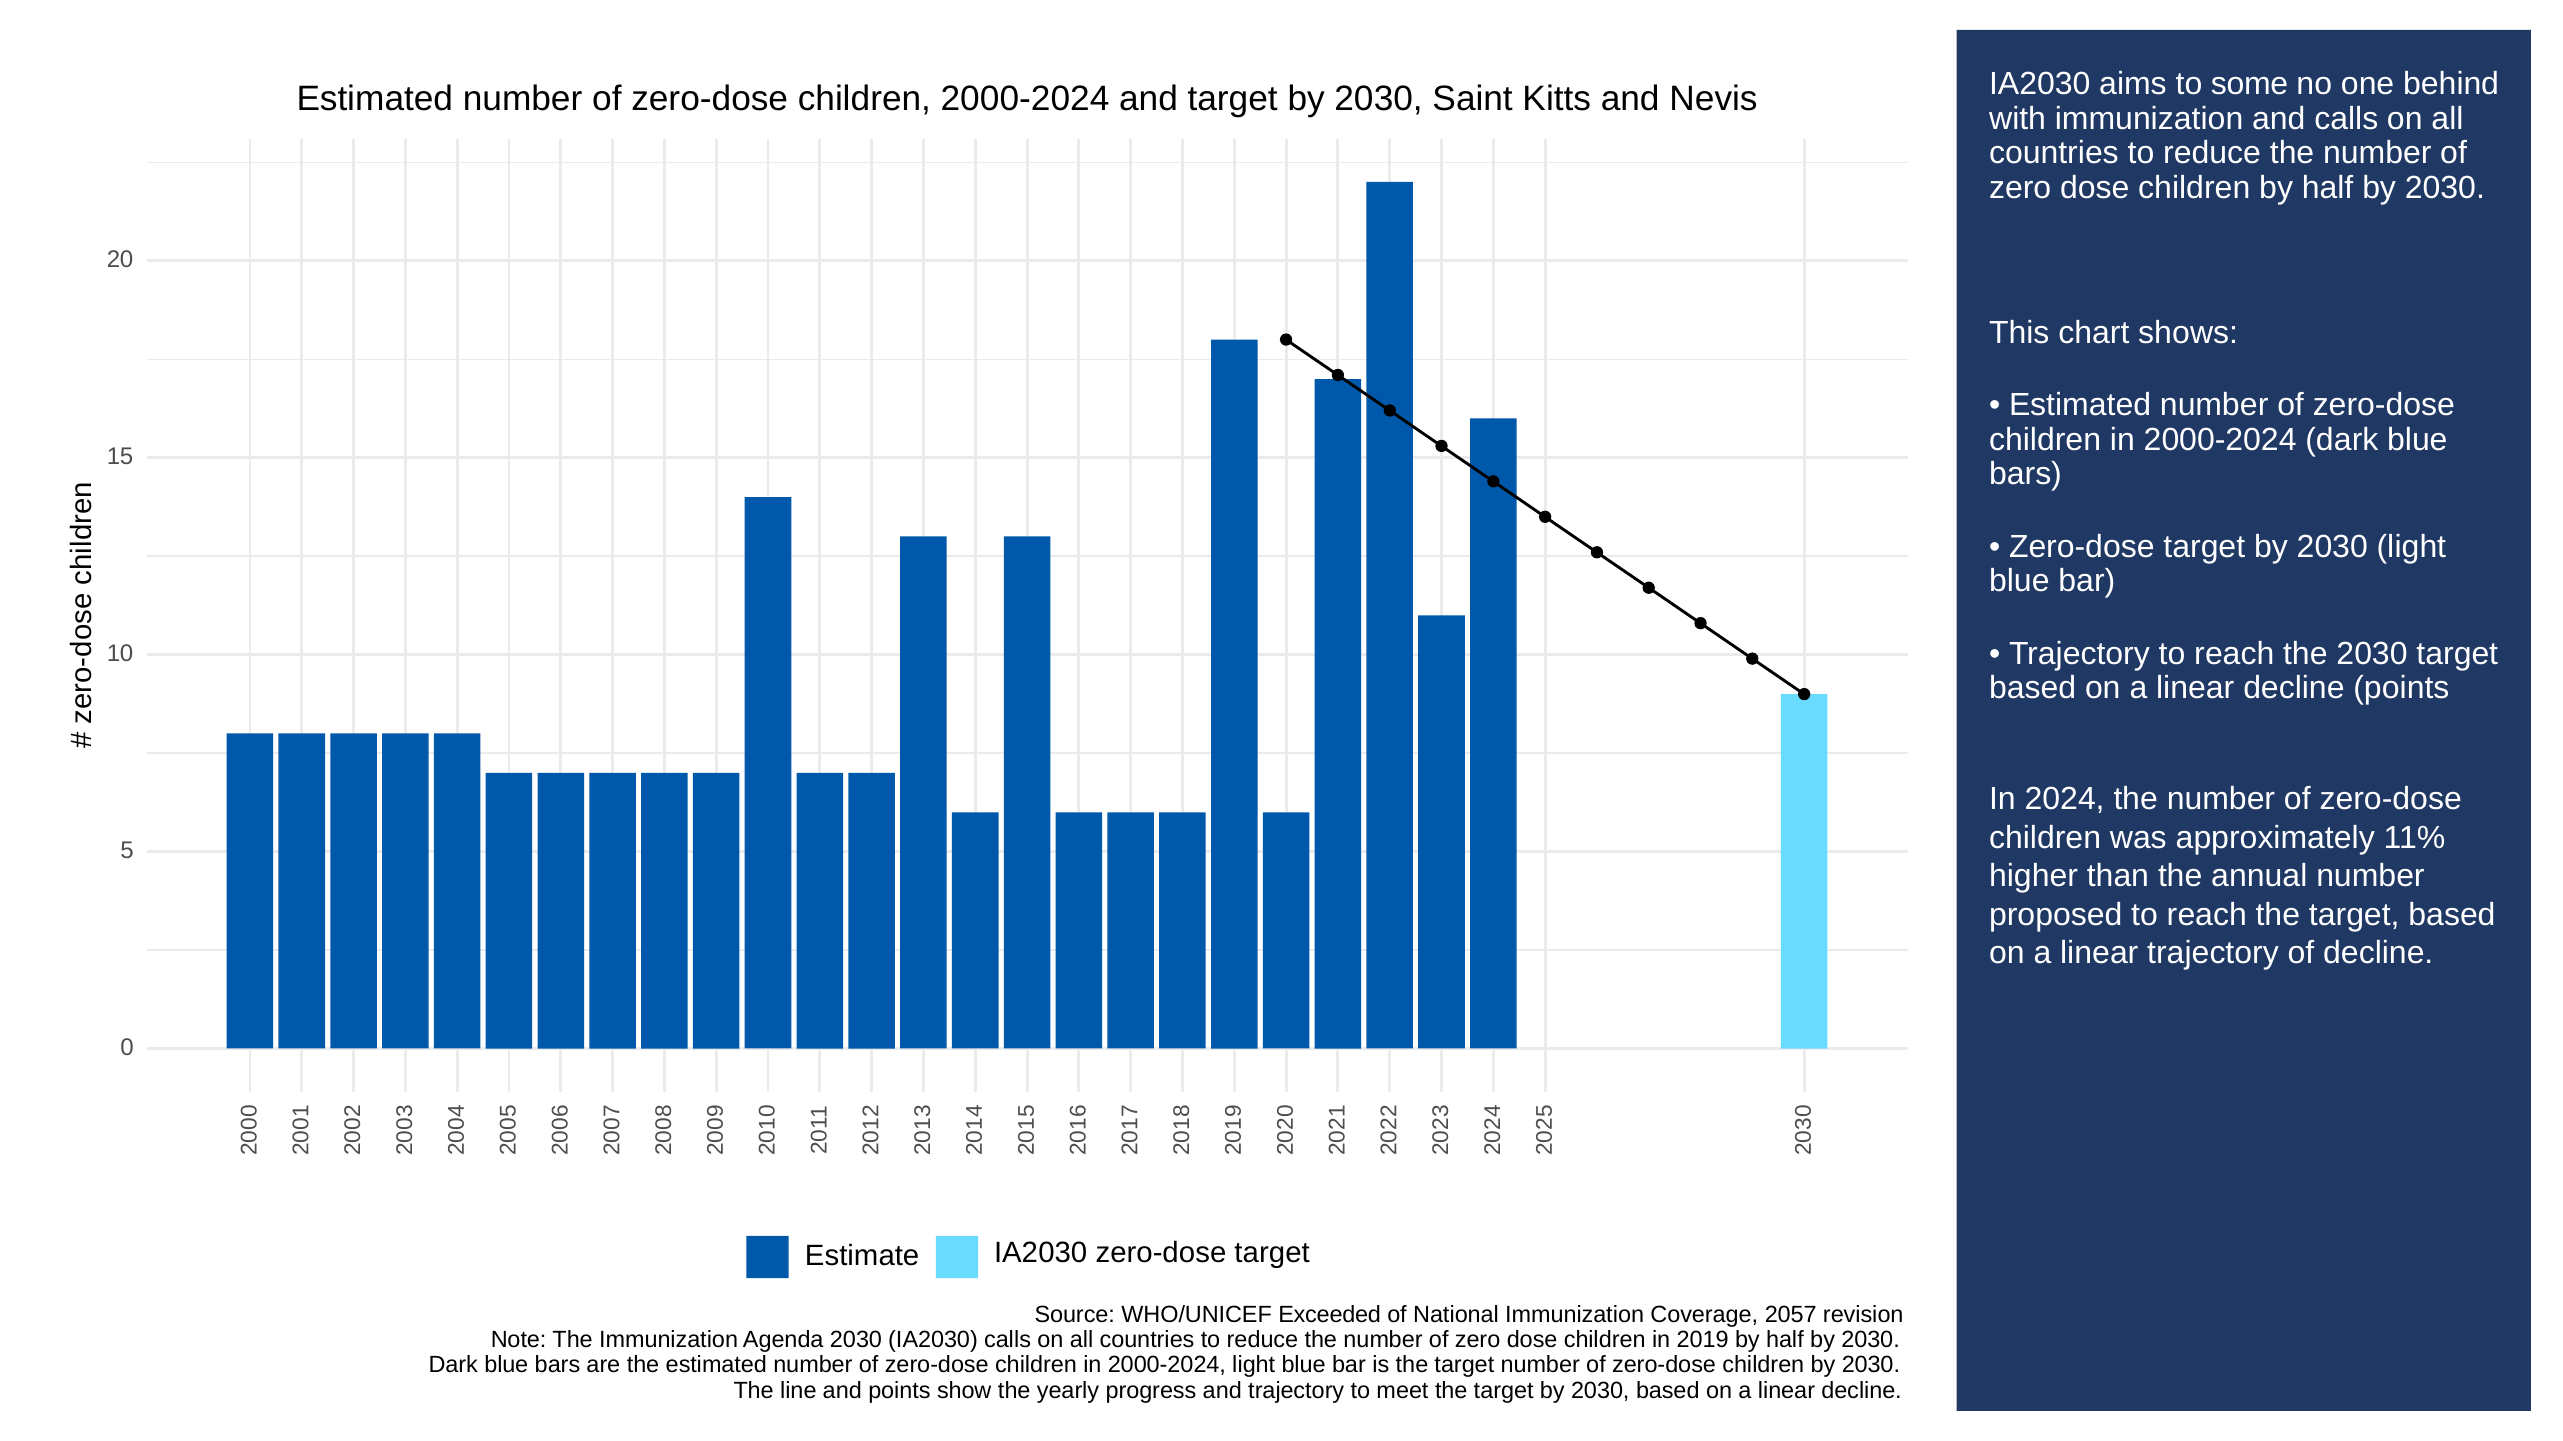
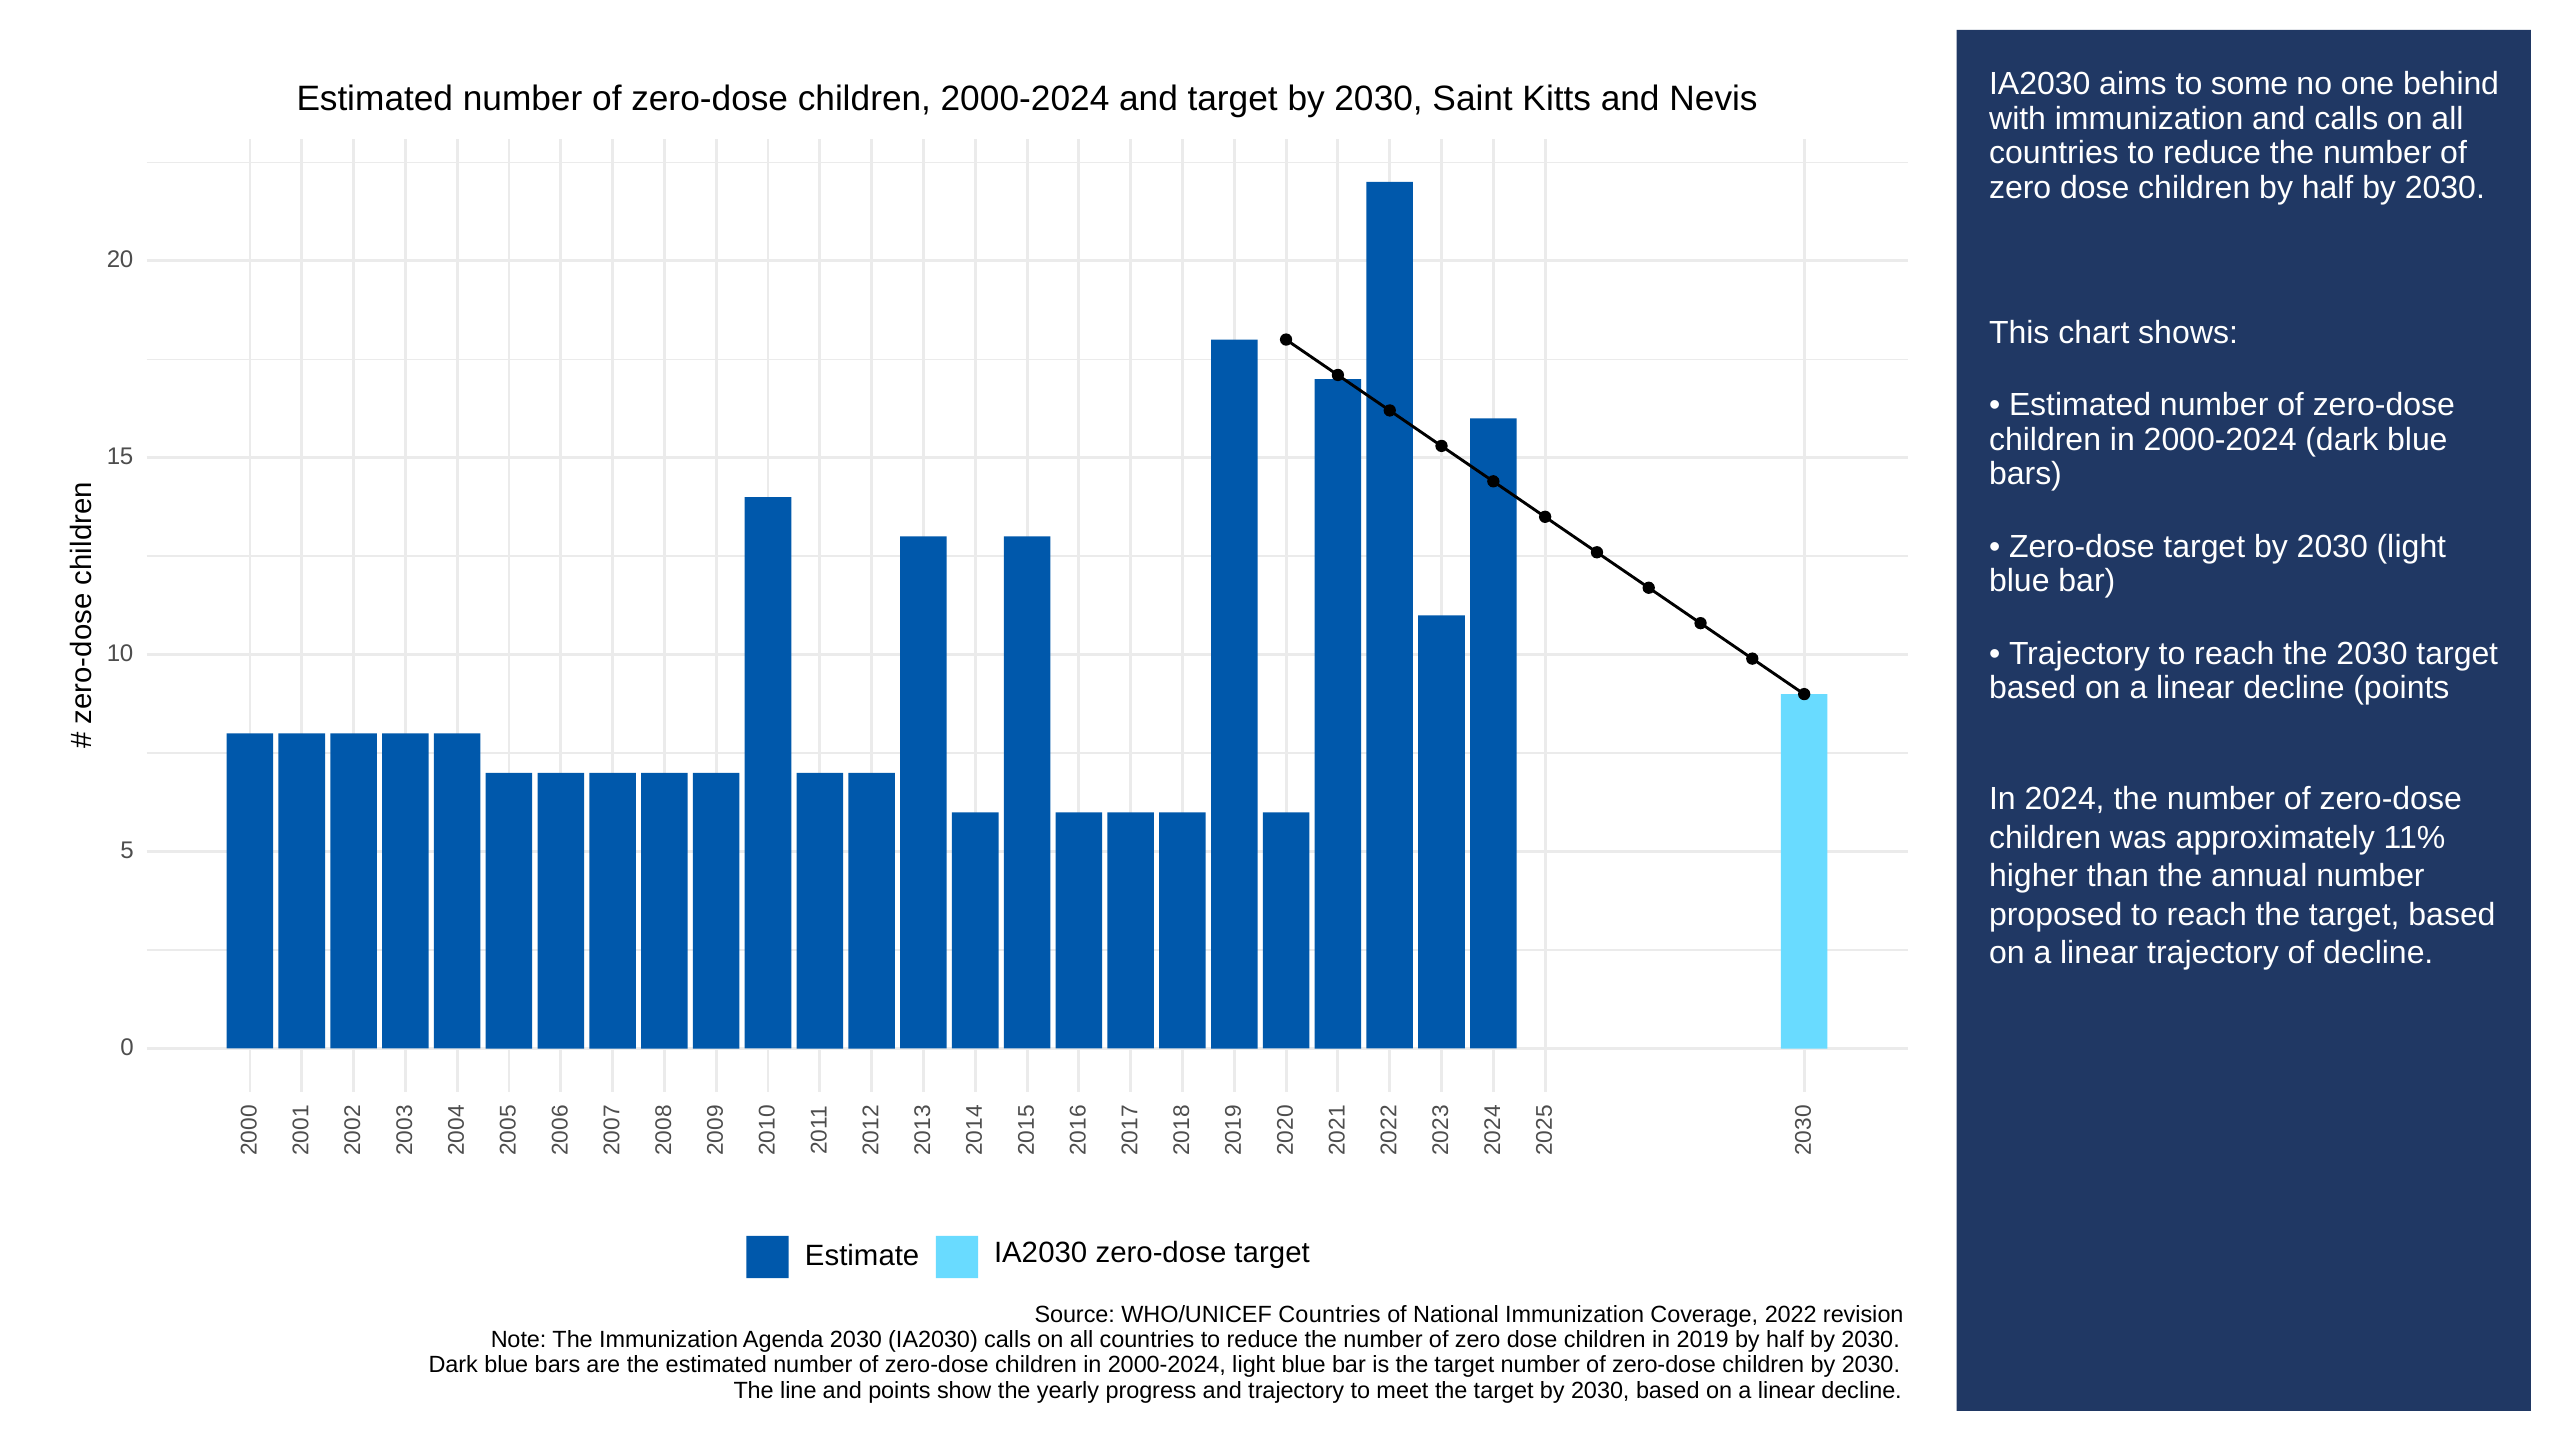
WHO/UNICEF Exceeded: Exceeded -> Countries (1329, 1315)
2057: 2057 -> 2022 (1791, 1315)
